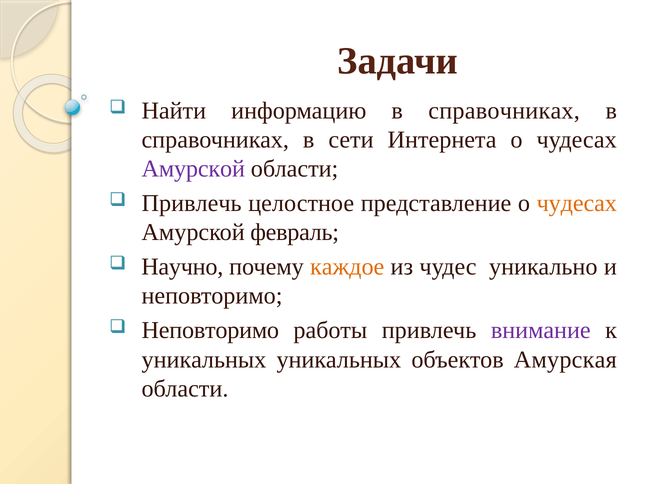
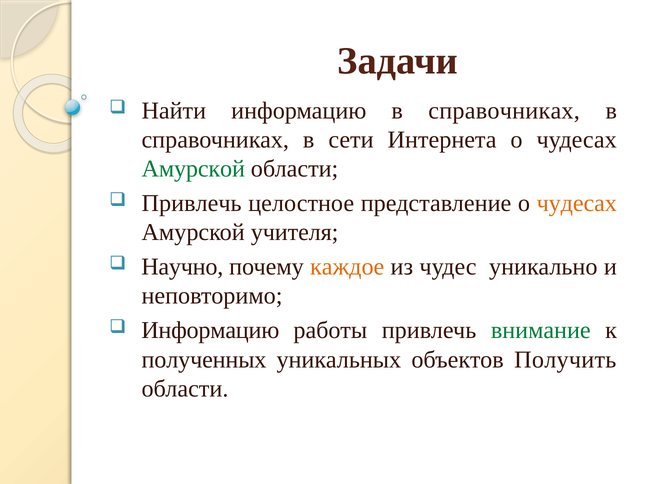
Амурской colour: purple -> green (193, 169)
февраль: февраль -> учителя (295, 232)
Неповторимо: Неповторимо -> Информацию (210, 330)
внимание colour: purple -> green (541, 330)
уникальных: уникальных -> полученных (204, 359)
Амурская: Амурская -> Получить (565, 359)
